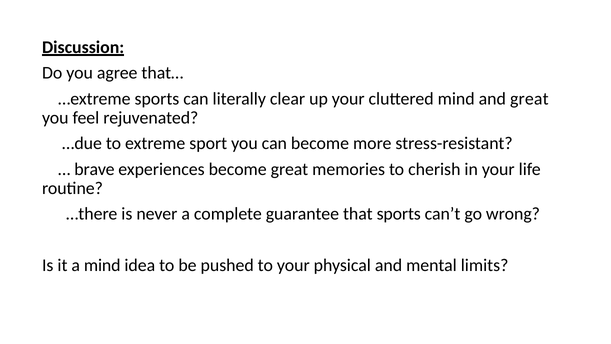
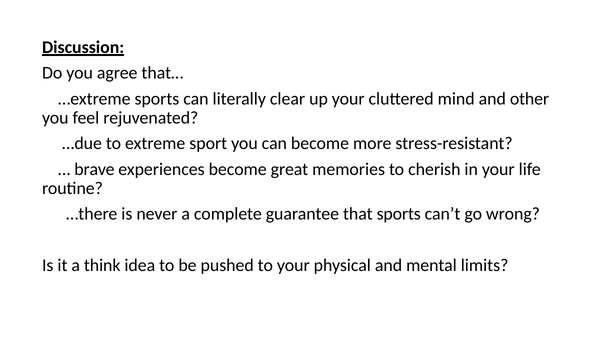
and great: great -> other (529, 99)
a mind: mind -> think (102, 265)
